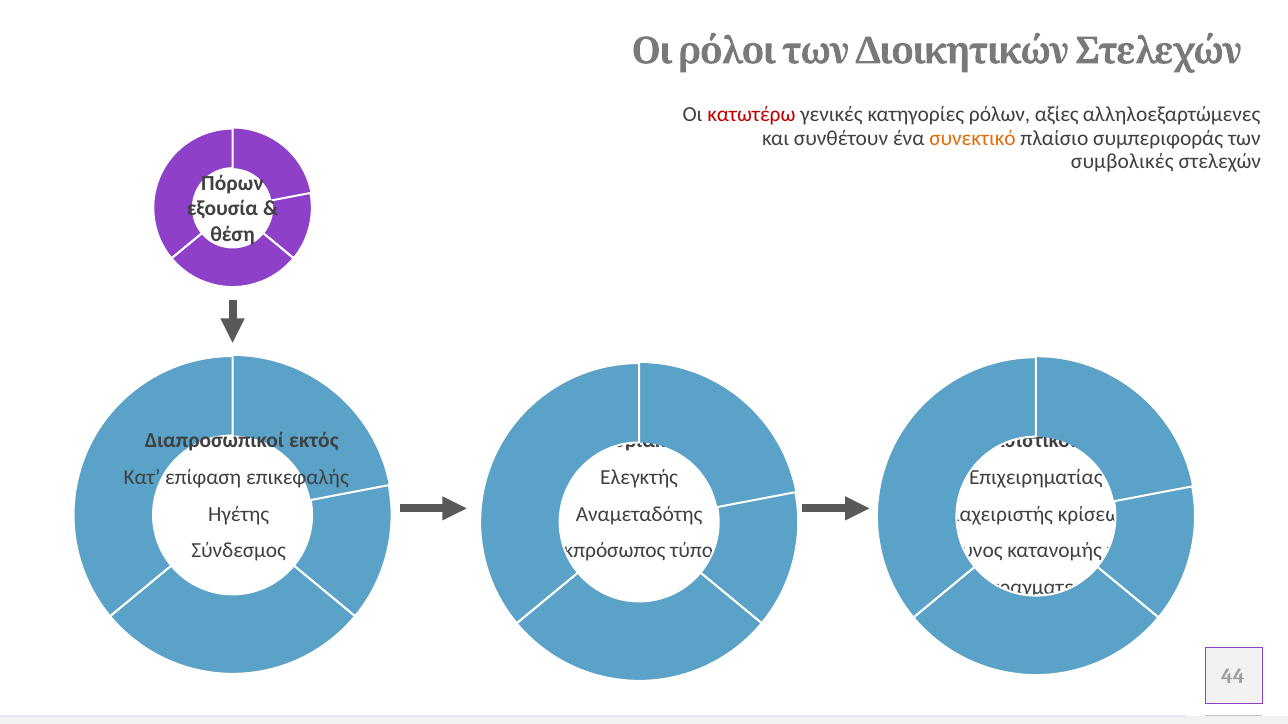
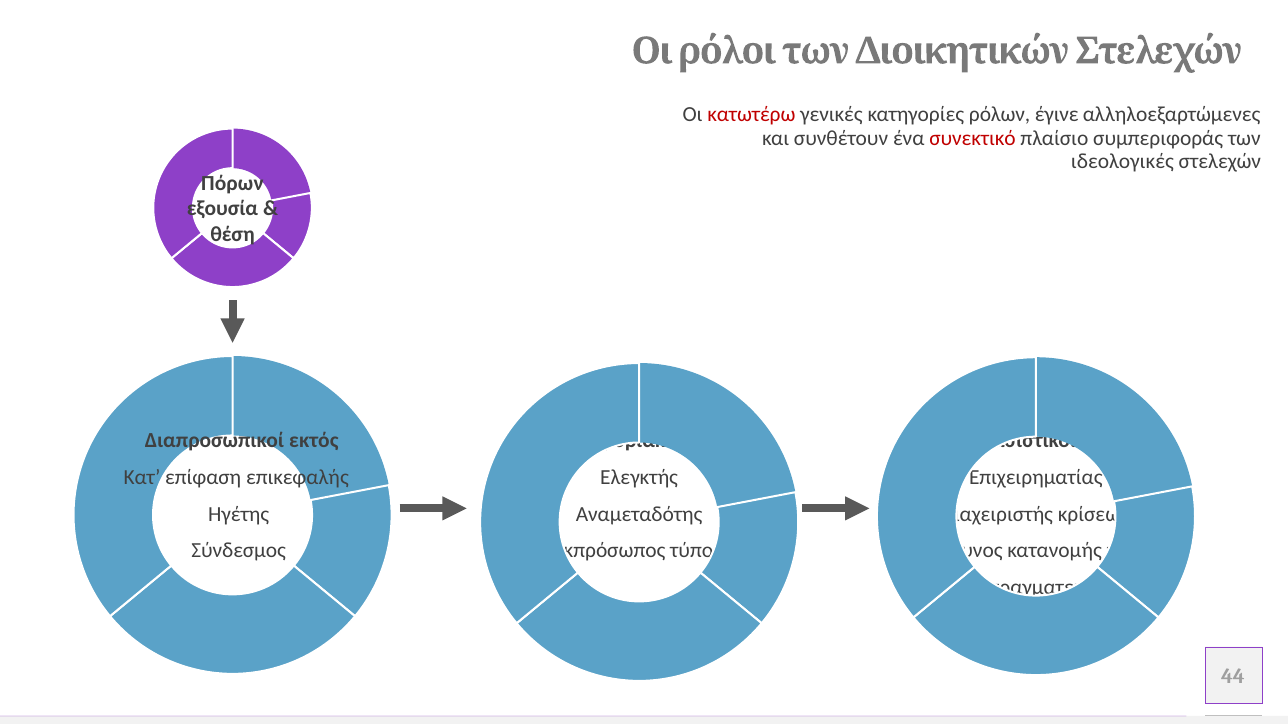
αξίες: αξίες -> έγινε (1057, 115)
συνεκτικό colour: orange -> red (973, 138)
συμβολικές: συμβολικές -> ιδεολογικές (1122, 161)
